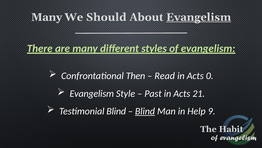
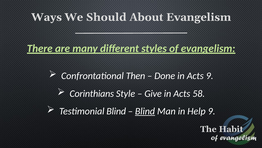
Many: Many -> Ways (47, 17)
Evangelism underline: present -> none (199, 17)
Read: Read -> Done (165, 75)
Acts 0: 0 -> 9 (210, 75)
Evangelism: Evangelism -> Corinthians (92, 93)
Past: Past -> Give (153, 93)
21: 21 -> 58 (199, 93)
